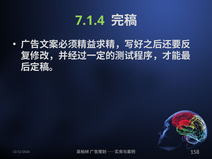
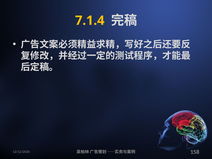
7.1.4 colour: light green -> yellow (90, 21)
